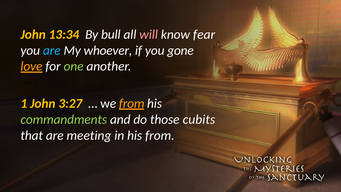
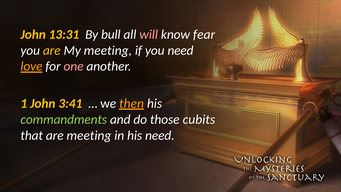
13:34: 13:34 -> 13:31 (64, 34)
are colour: light blue -> yellow (52, 50)
My whoever: whoever -> meeting (108, 50)
you gone: gone -> need (180, 50)
one colour: light green -> pink (74, 66)
3:27: 3:27 -> 3:41 (70, 103)
we from: from -> then (132, 103)
his from: from -> need (160, 135)
